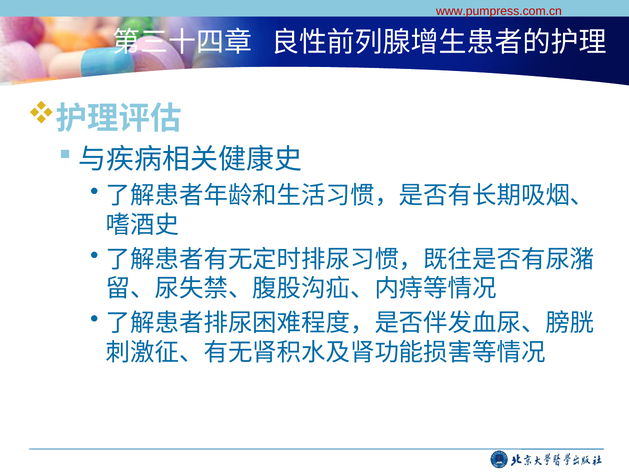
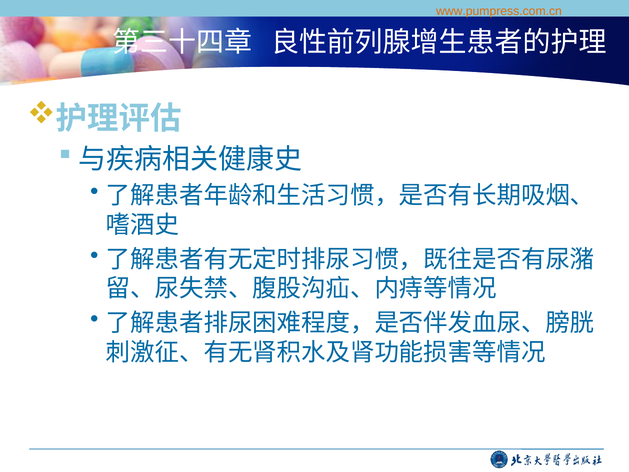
www.pumpress.com.cn colour: red -> orange (499, 11)
